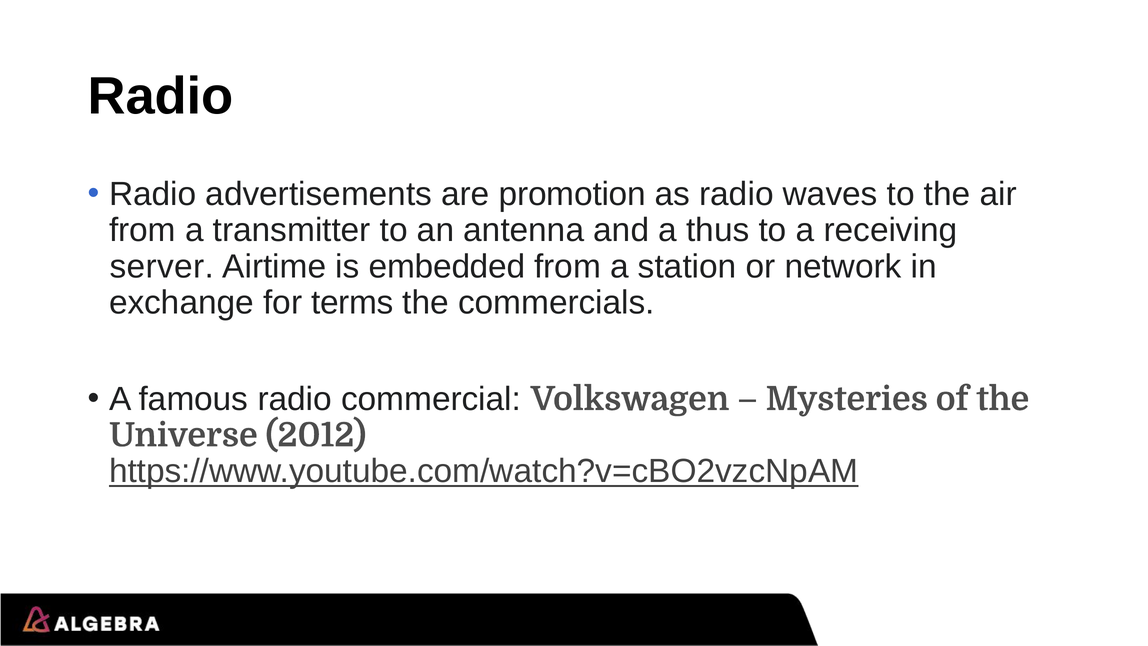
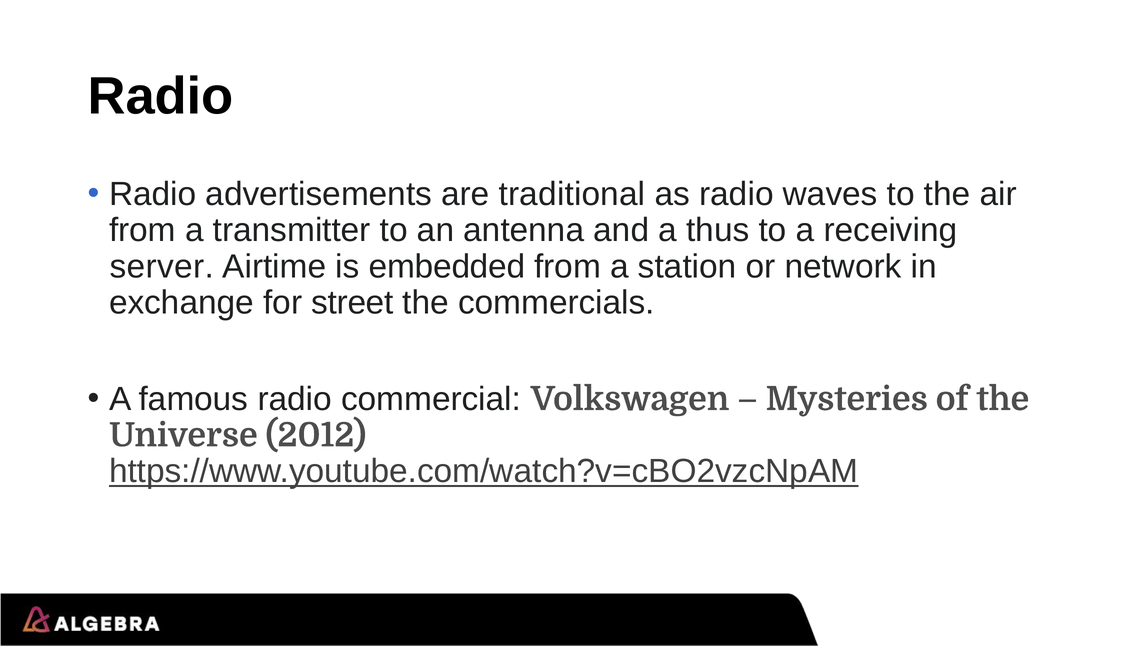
promotion: promotion -> traditional (572, 194)
terms: terms -> street (352, 303)
